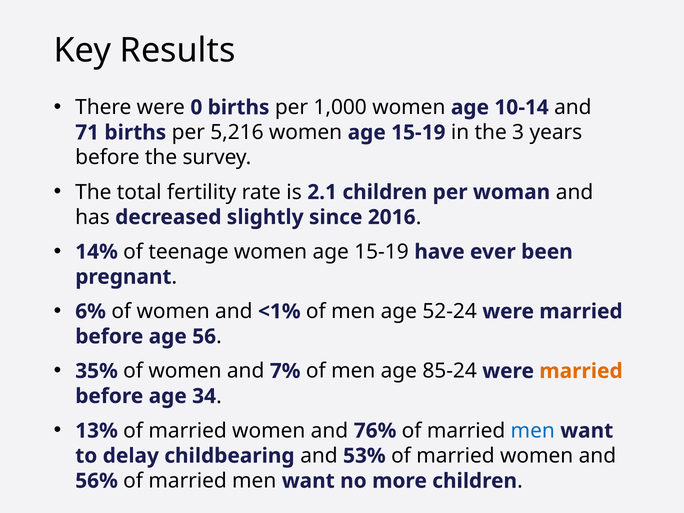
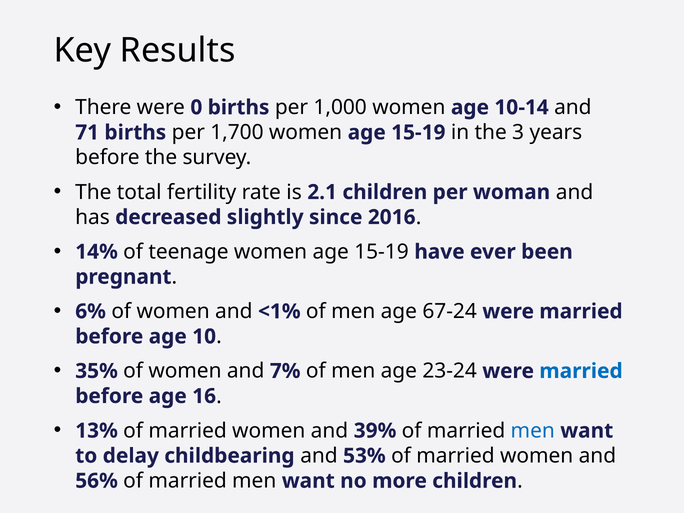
5,216: 5,216 -> 1,700 (237, 132)
52-24: 52-24 -> 67-24 (450, 311)
56: 56 -> 10 (204, 337)
85-24: 85-24 -> 23-24 (450, 371)
married colour: orange -> blue (581, 371)
34: 34 -> 16 (204, 396)
76%: 76% -> 39% (375, 431)
